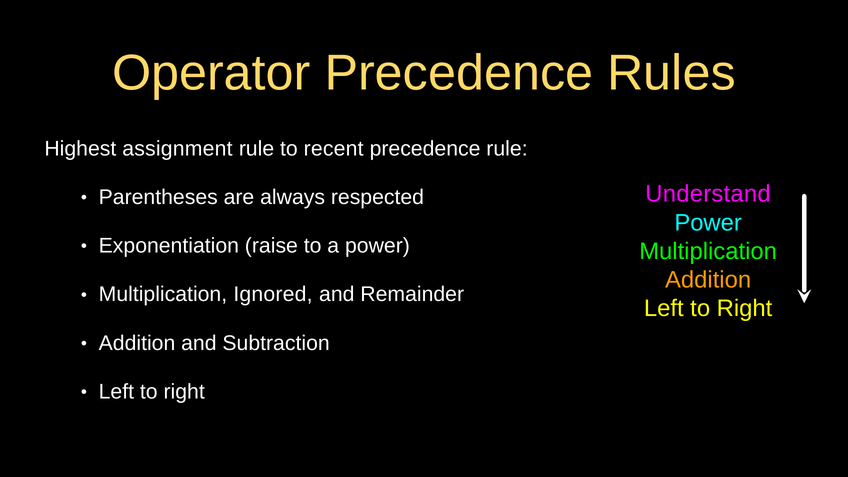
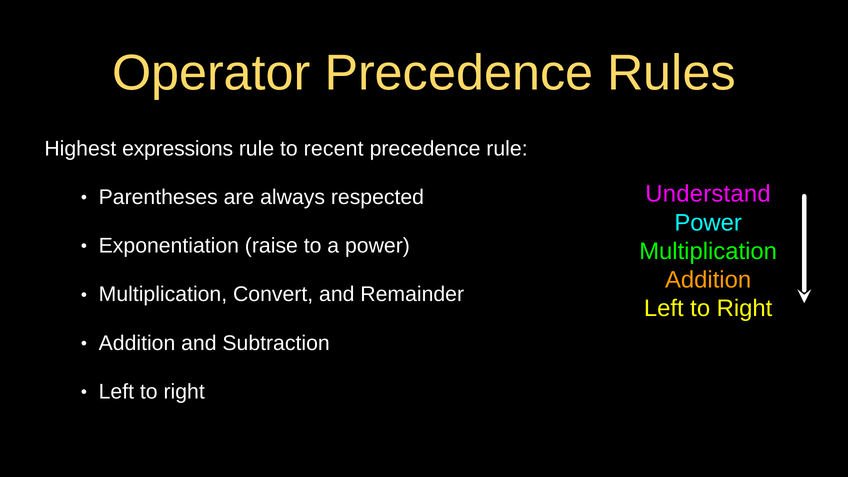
assignment: assignment -> expressions (178, 149)
Ignored: Ignored -> Convert (273, 294)
